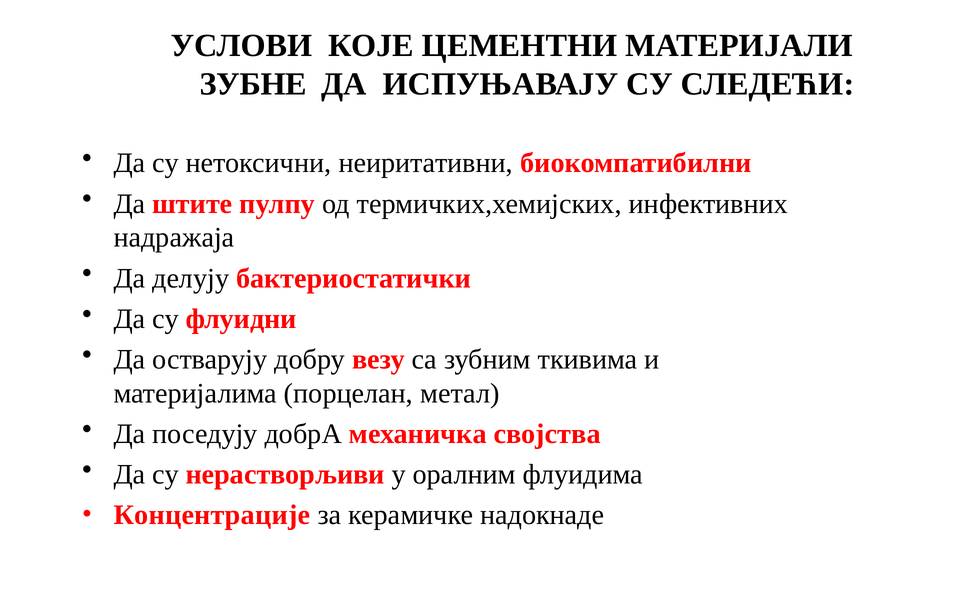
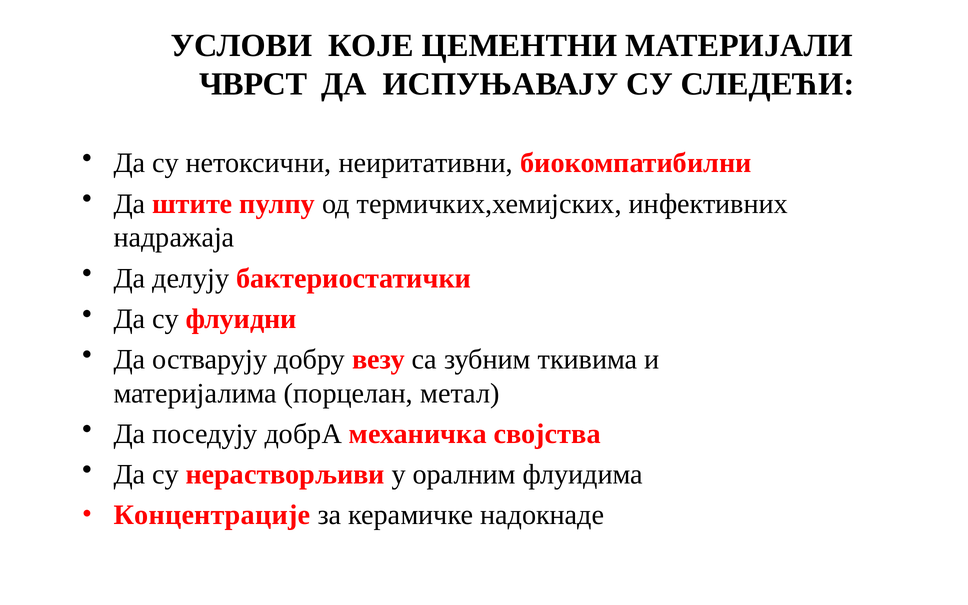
ЗУБНЕ: ЗУБНЕ -> ЧВРСТ (253, 84)
